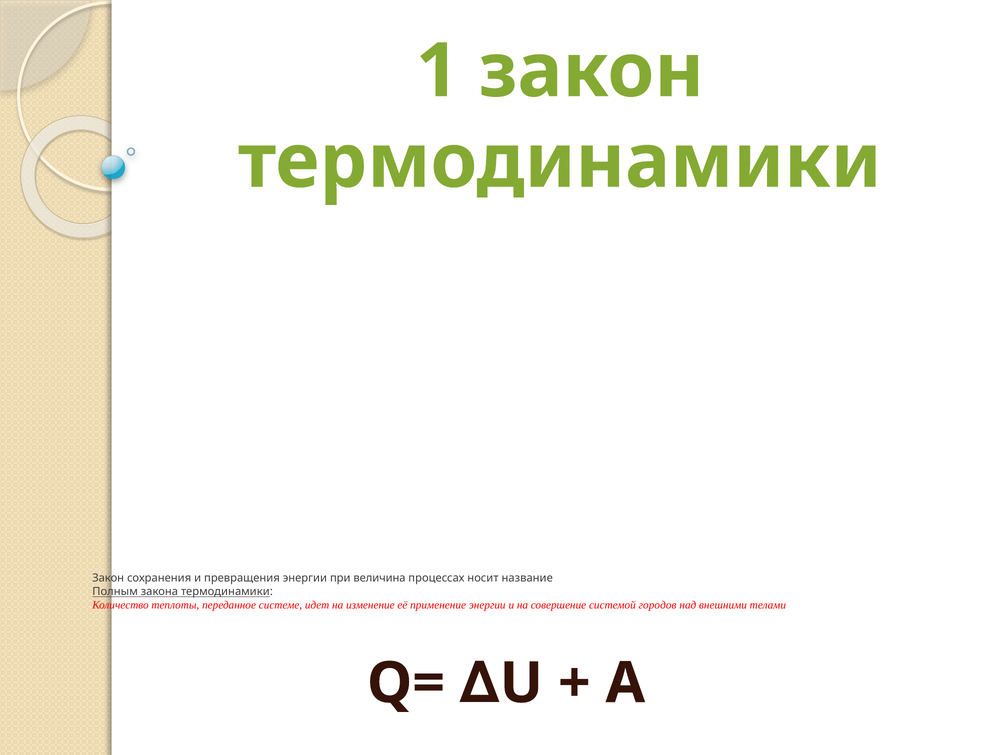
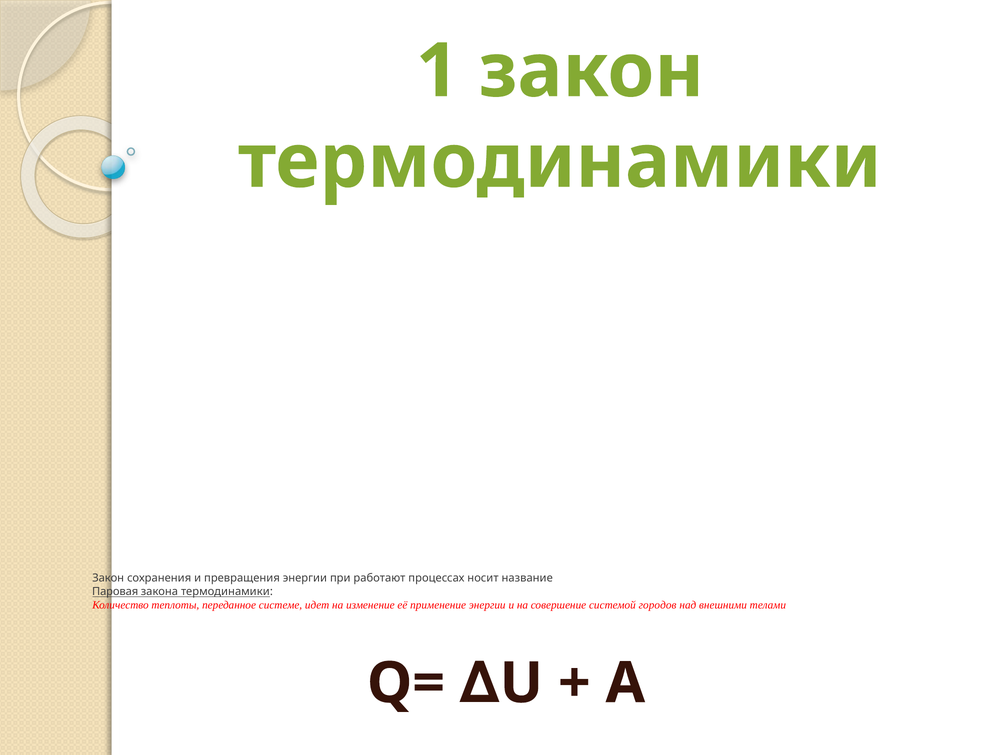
величина: величина -> работают (379, 578)
Полным: Полным -> Паровая (115, 592)
